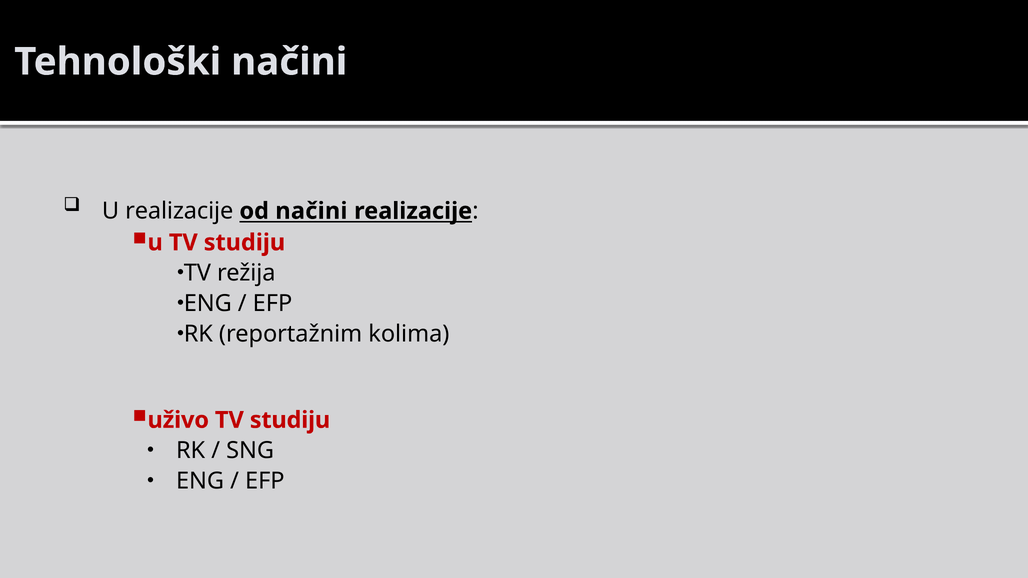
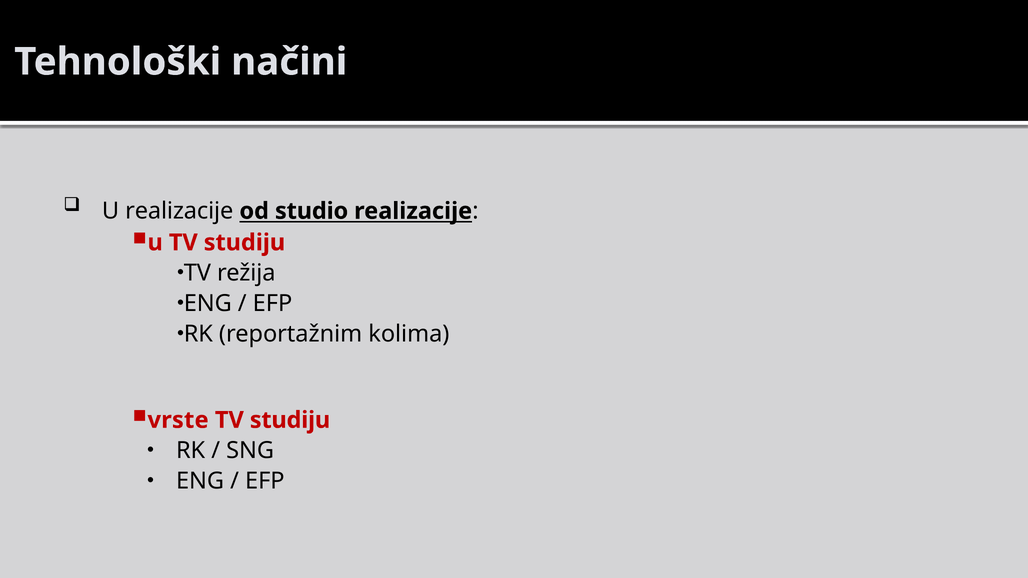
od načini: načini -> studio (312, 211)
uživo: uživo -> vrste (178, 420)
